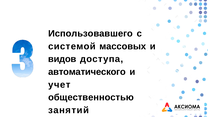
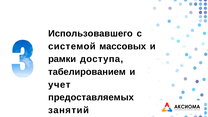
видов: видов -> рамки (62, 59)
автоматического: автоматического -> табелированием (87, 72)
общественностью: общественностью -> предоставляемых (91, 97)
